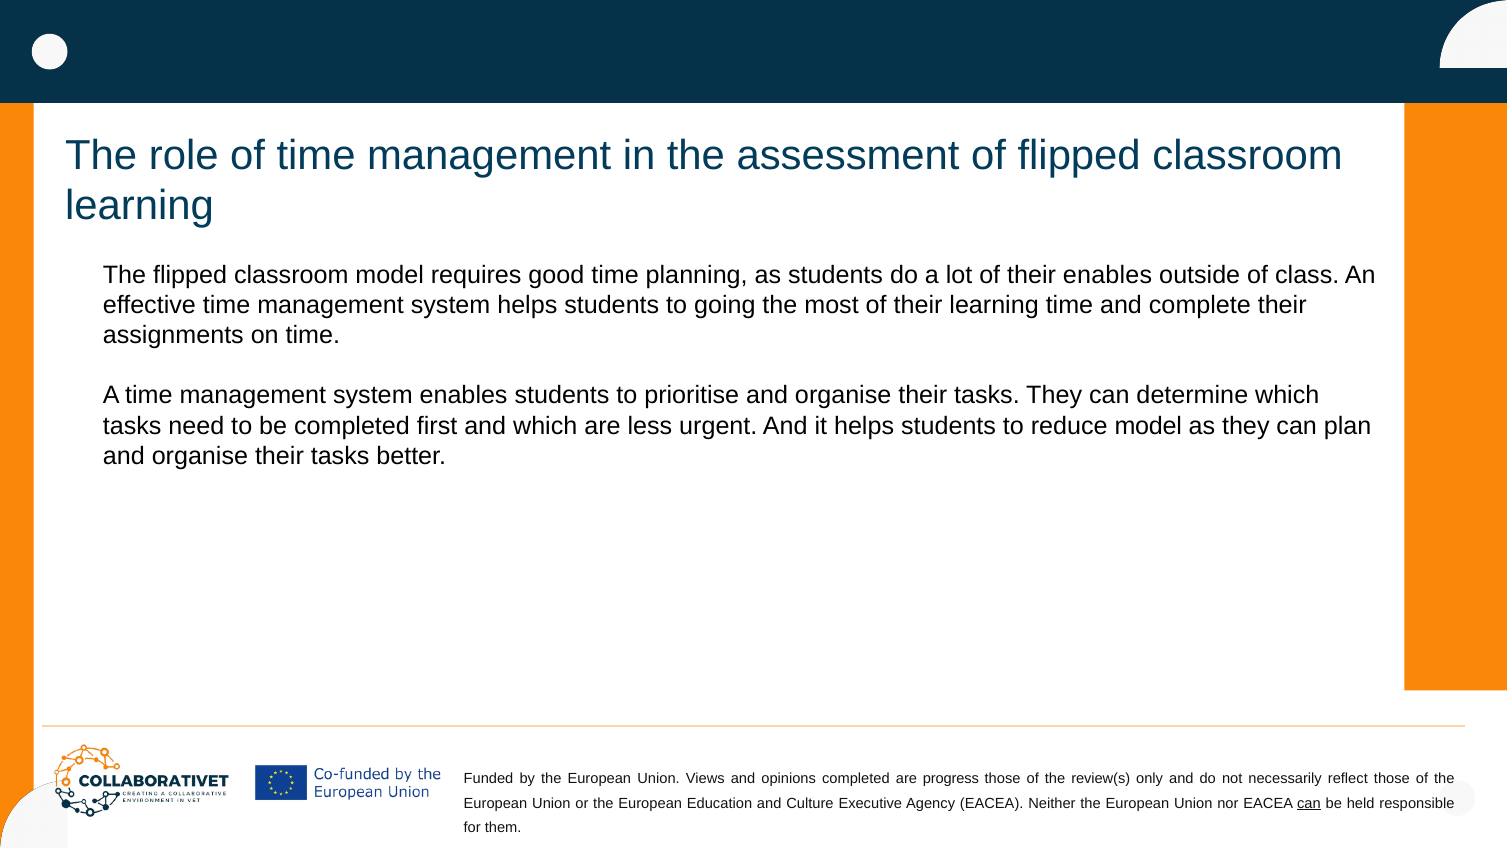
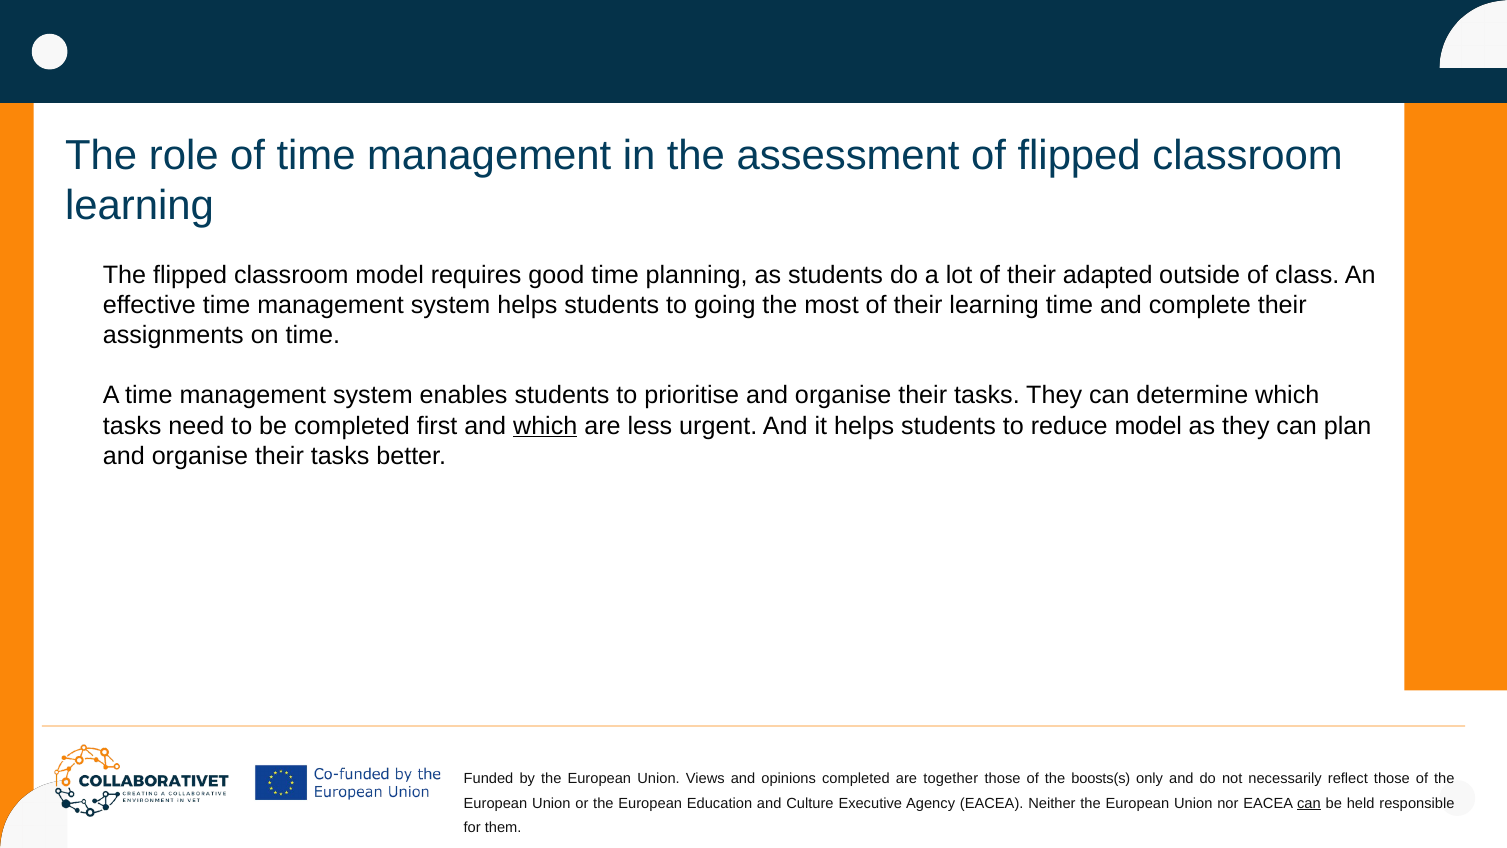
their enables: enables -> adapted (1108, 275)
which underline: none -> present (545, 426)
progress: progress -> together (951, 779)
review(s: review(s -> boosts(s (1101, 779)
